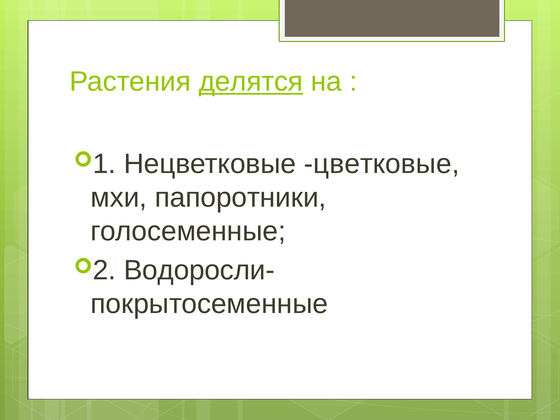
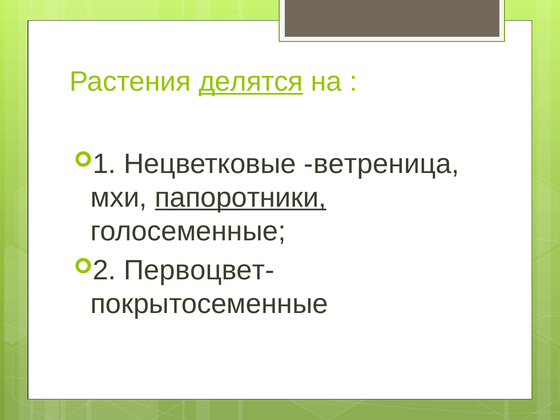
цветковые: цветковые -> ветреница (382, 164)
папоротники underline: none -> present (241, 197)
Водоросли-: Водоросли- -> Первоцвет- (199, 270)
